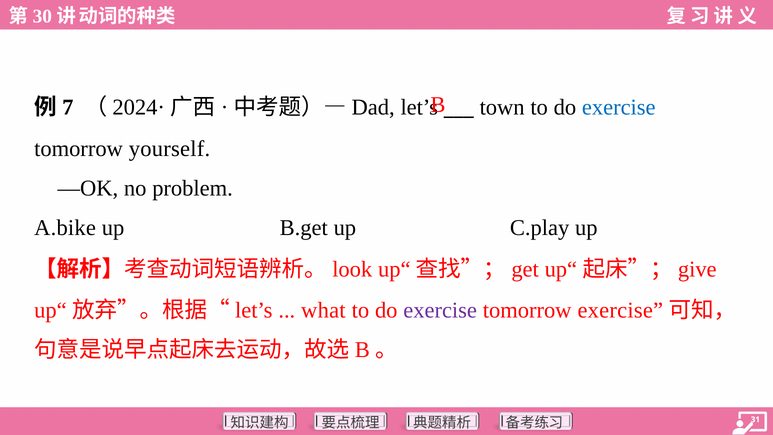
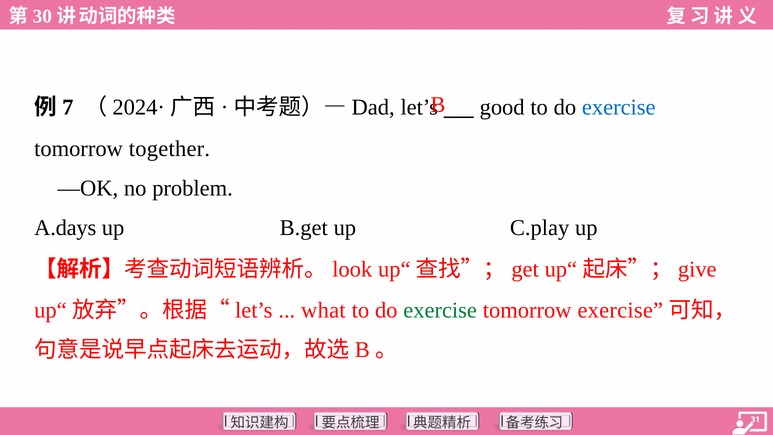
town: town -> good (502, 107)
yourself: yourself -> together (169, 149)
A.bike: A.bike -> A.days (65, 228)
exercise colour: purple -> green (440, 310)
